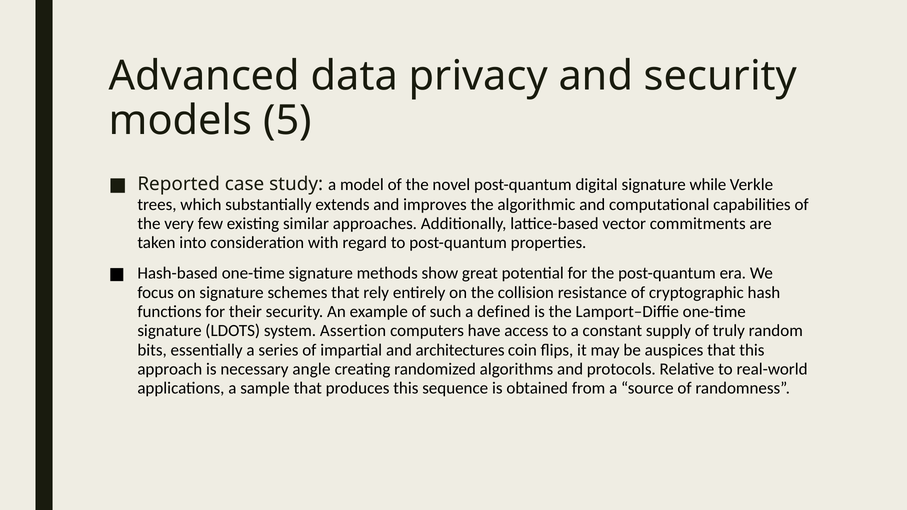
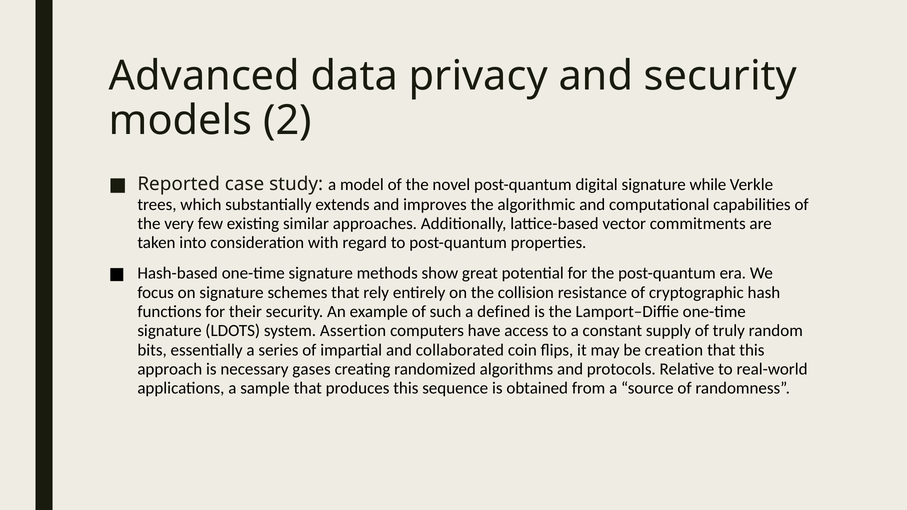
5: 5 -> 2 (288, 121)
architectures: architectures -> collaborated (460, 350)
auspices: auspices -> creation (674, 350)
angle: angle -> gases (311, 369)
